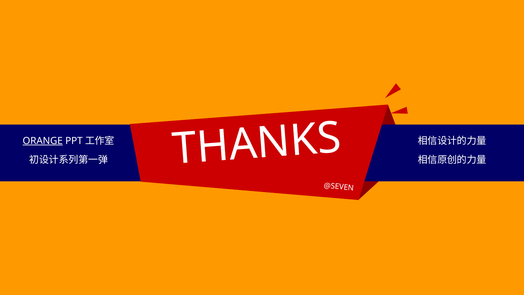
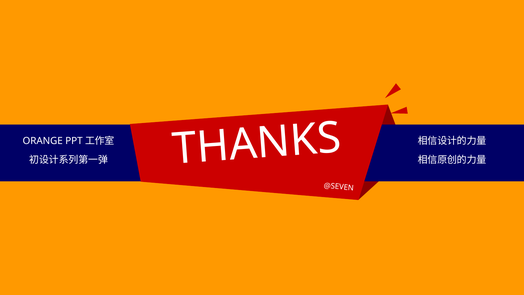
ORANGE underline: present -> none (43, 141)
